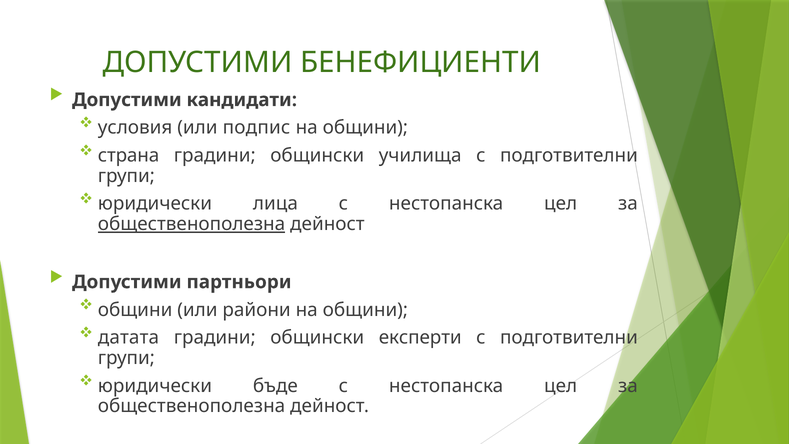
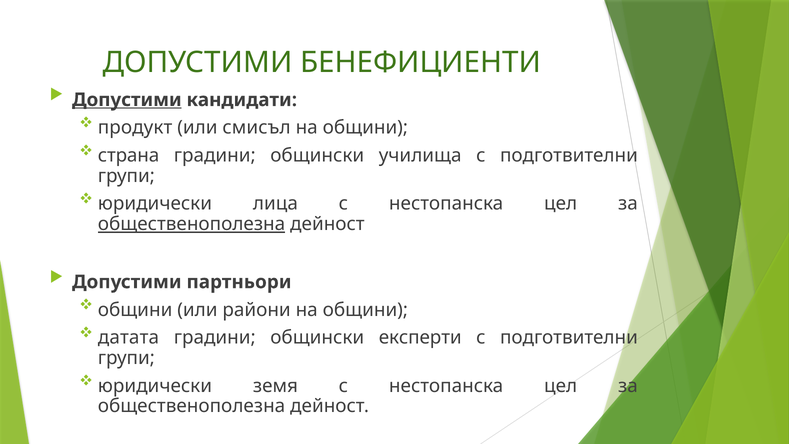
Допустими underline: none -> present (127, 100)
условия: условия -> продукт (135, 128)
подпис: подпис -> смисъл (257, 128)
бъде: бъде -> земя (275, 386)
